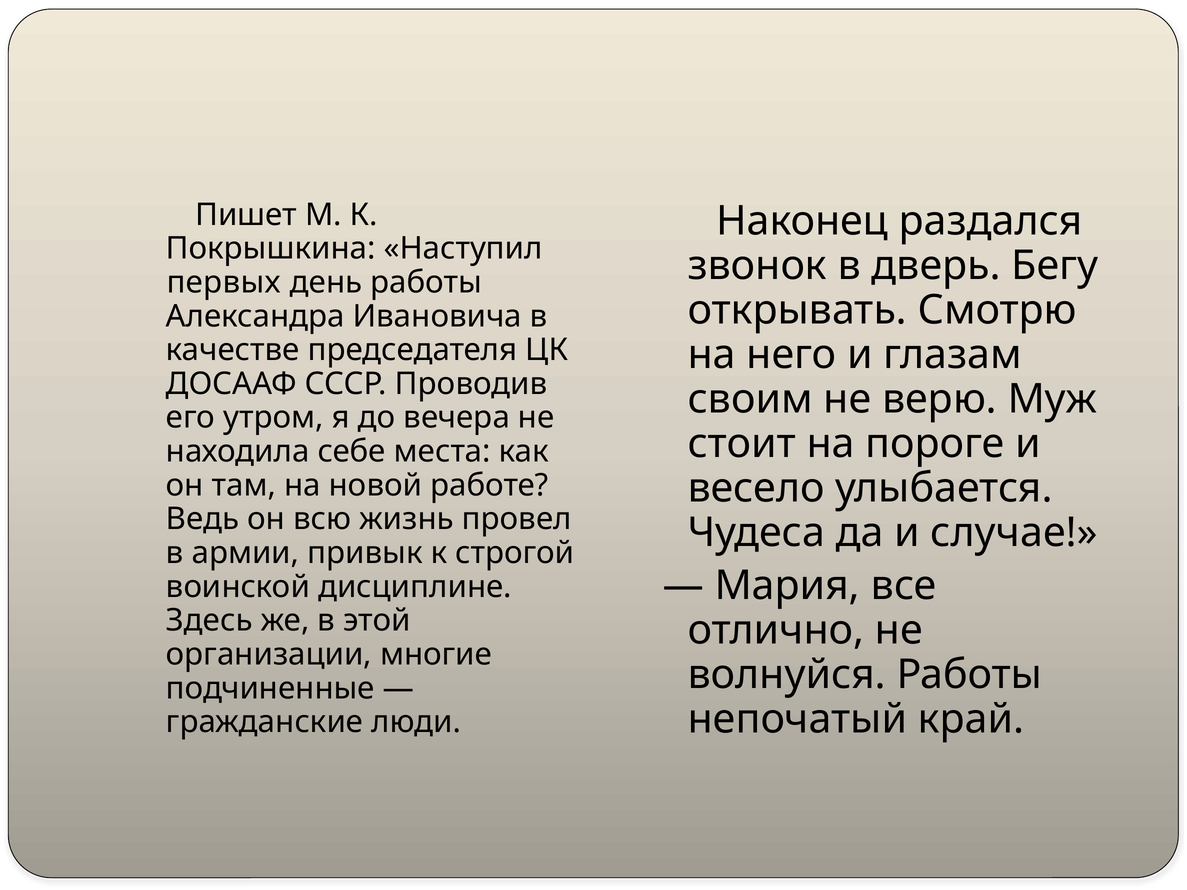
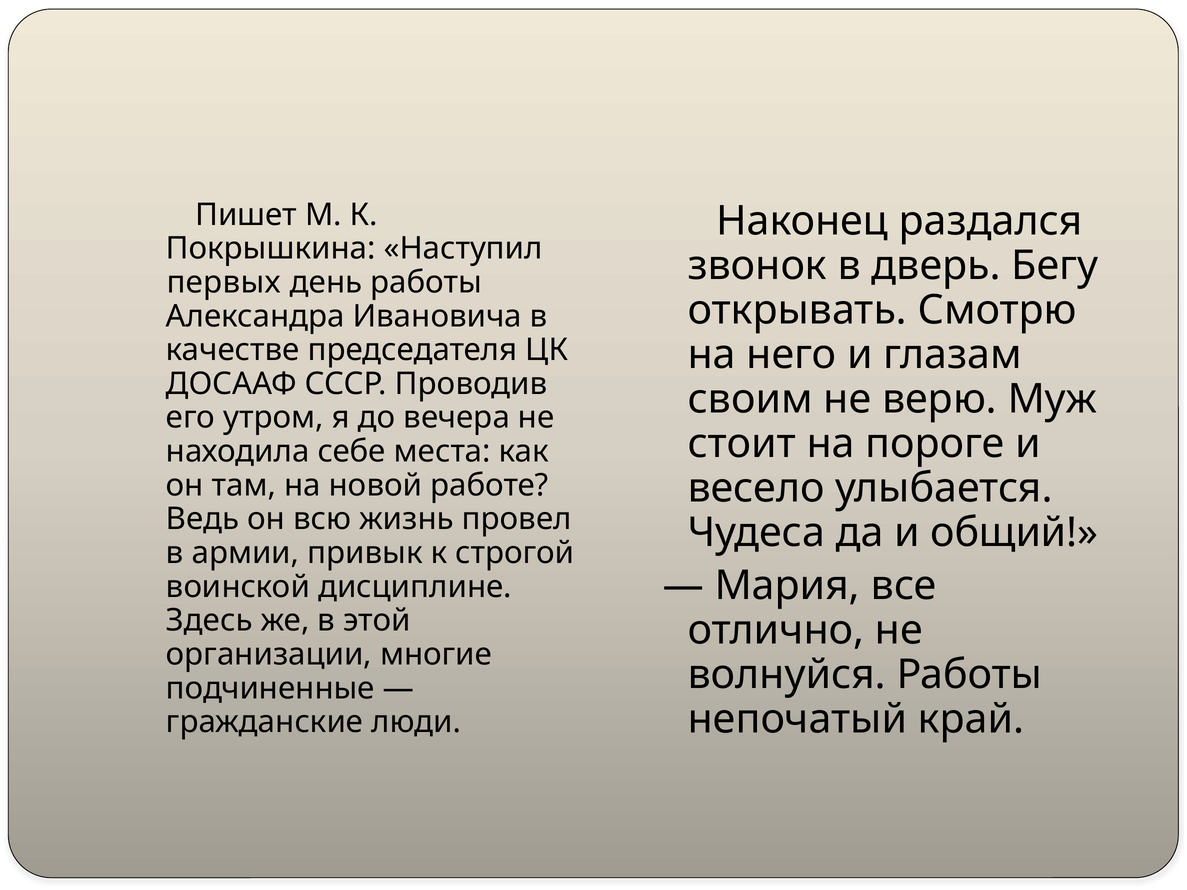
случае: случае -> общий (1014, 533)
